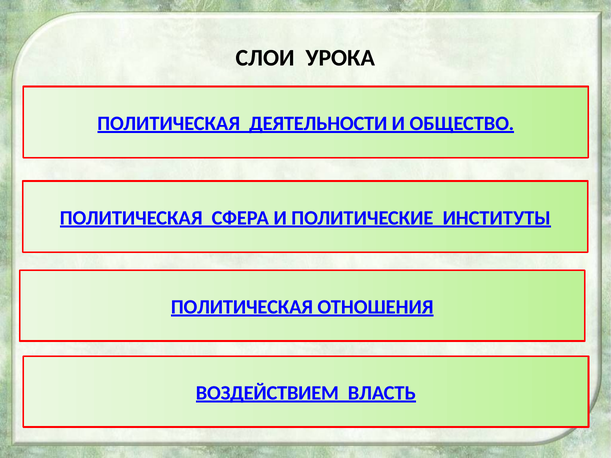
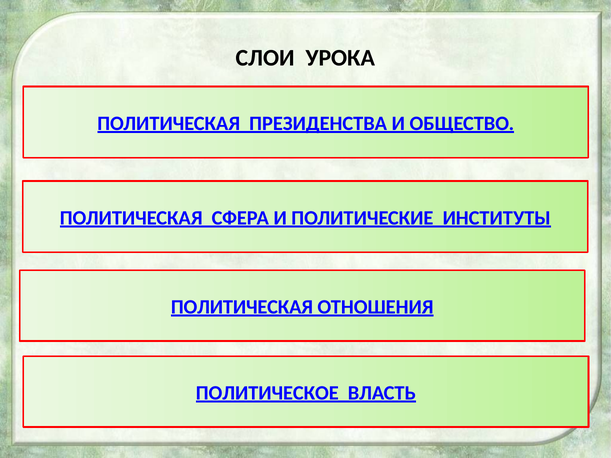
ДЕЯТЕЛЬНОСТИ: ДЕЯТЕЛЬНОСТИ -> ПРЕЗИДЕНСТВА (318, 123)
ВОЗДЕЙСТВИЕМ: ВОЗДЕЙСТВИЕМ -> ПОЛИТИЧЕСКОЕ (267, 393)
